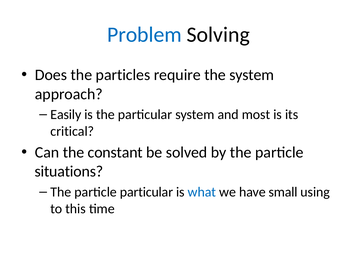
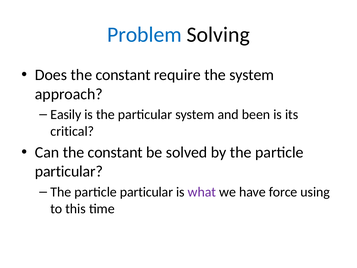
Does the particles: particles -> constant (123, 75)
most: most -> been (256, 114)
situations: situations -> particular (69, 171)
what colour: blue -> purple (202, 192)
small: small -> force (283, 192)
